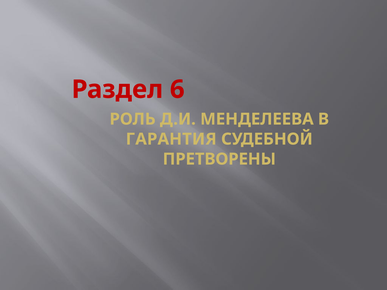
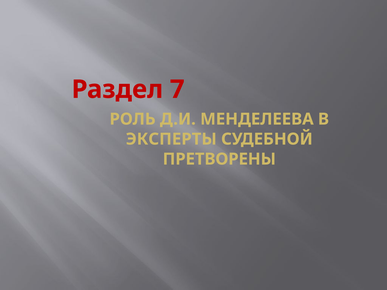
6: 6 -> 7 (177, 90)
ГАРАНТИЯ: ГАРАНТИЯ -> ЭКСПЕРТЫ (171, 139)
